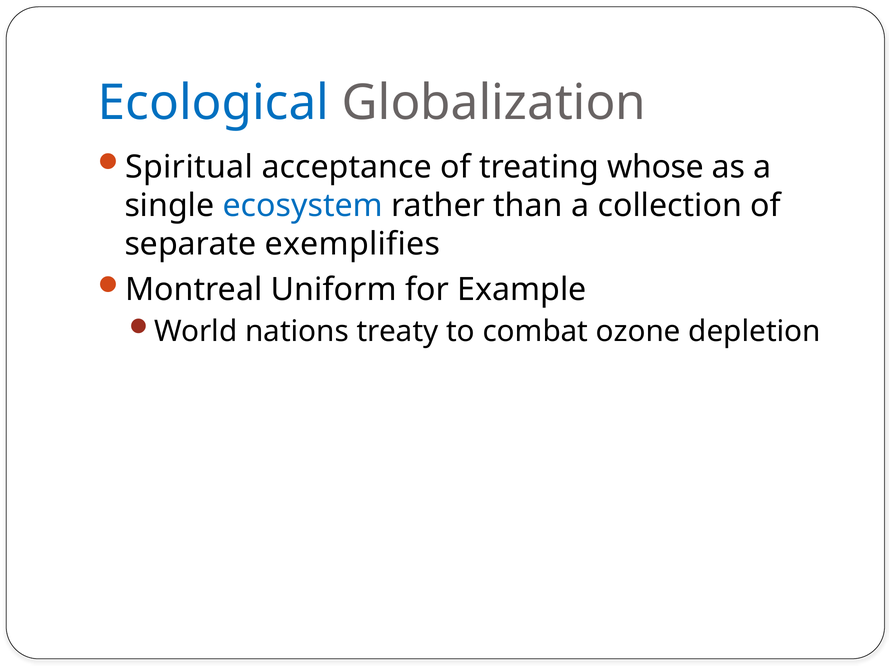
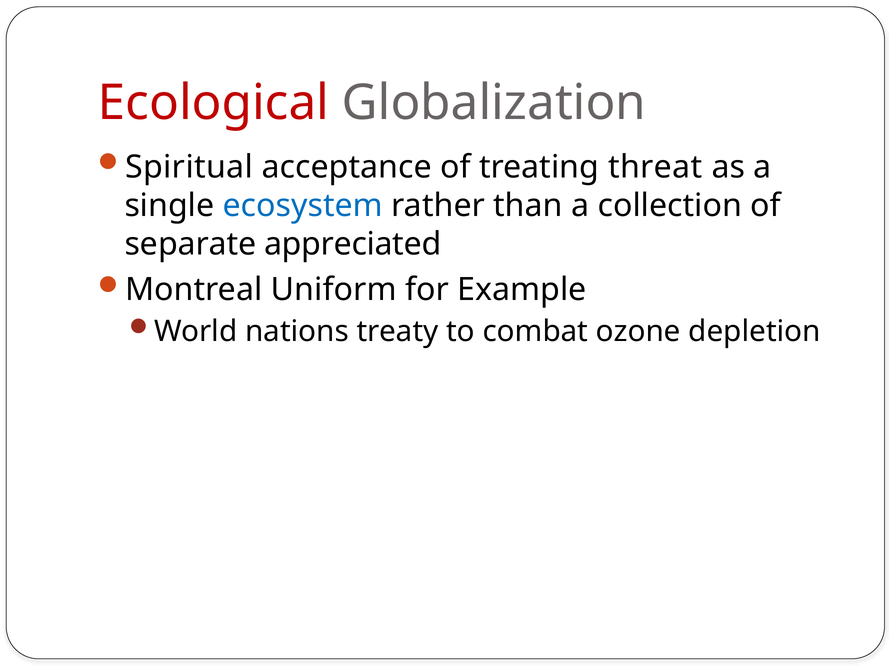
Ecological colour: blue -> red (213, 103)
whose: whose -> threat (655, 167)
exemplifies: exemplifies -> appreciated (353, 244)
